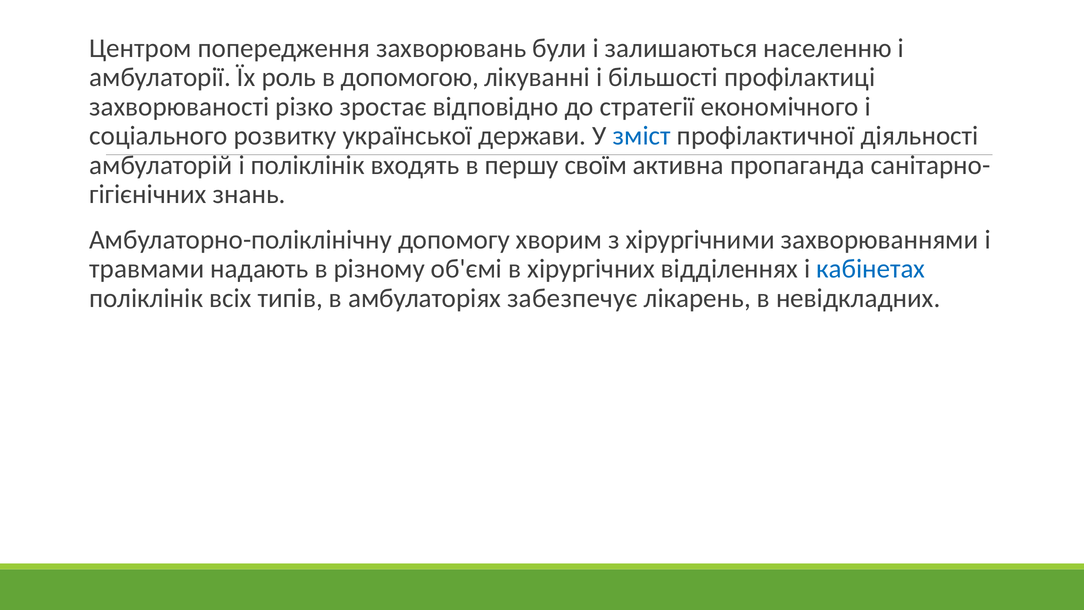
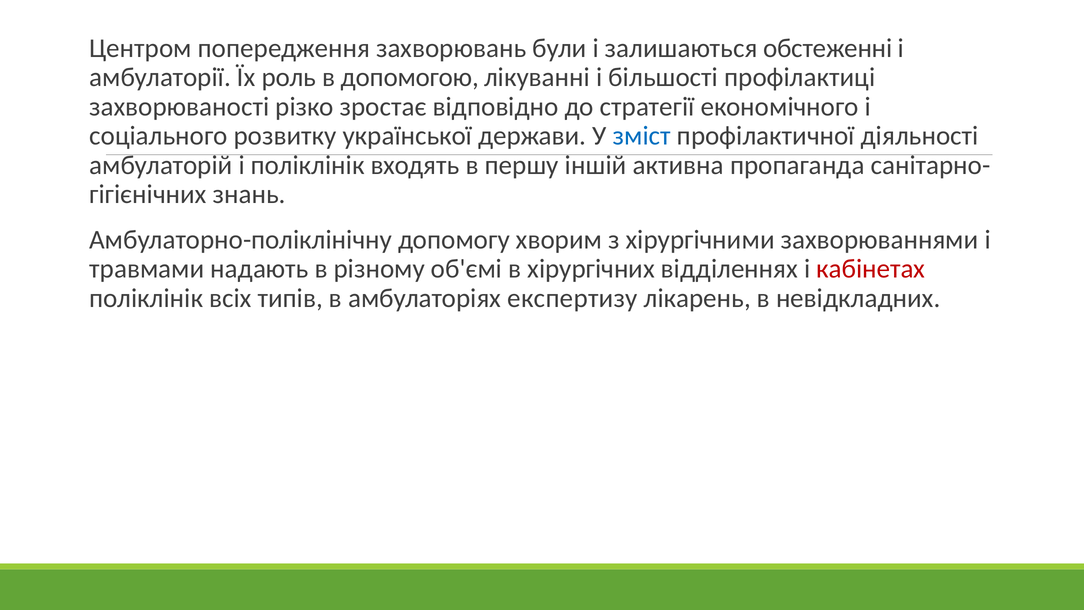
населенню: населенню -> обстеженні (828, 48)
своїм: своїм -> іншій (596, 165)
кабінетах colour: blue -> red (871, 269)
забезпечує: забезпечує -> експертизу (572, 298)
